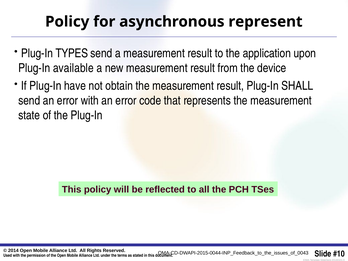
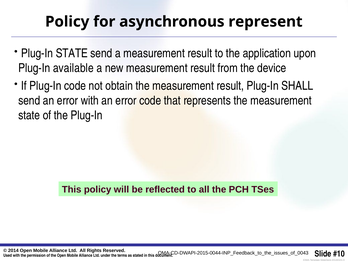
Plug-In TYPES: TYPES -> STATE (72, 53)
Plug-In have: have -> code (75, 86)
